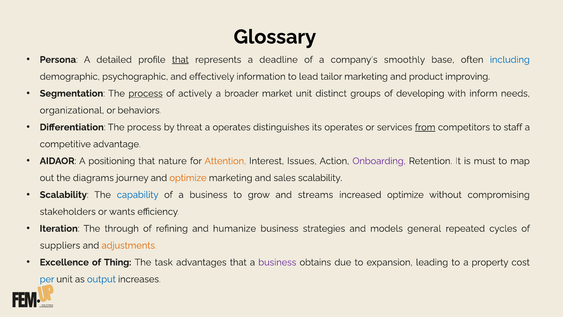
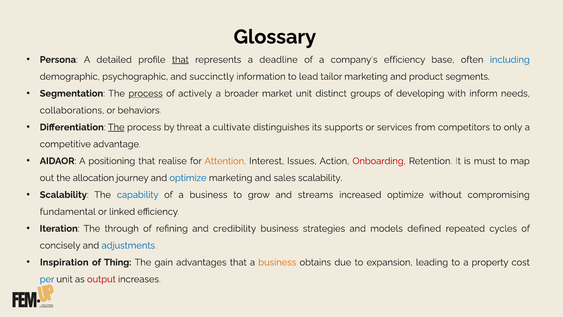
company's smoothly: smoothly -> efficiency (405, 60)
effectively: effectively -> succinctly (212, 77)
improving: improving -> segments (468, 77)
organizational: organizational -> collaborations (72, 110)
The underline: none -> present (116, 127)
a operates: operates -> cultivate (232, 127)
its operates: operates -> supports (344, 127)
from underline: present -> none (425, 127)
staff: staff -> only (513, 127)
nature: nature -> realise (173, 161)
Onboarding colour: purple -> red (379, 161)
diagrams: diagrams -> allocation (93, 178)
optimize colour: orange -> blue (188, 178)
stakeholders: stakeholders -> fundamental (68, 211)
wants: wants -> linked (122, 211)
humanize: humanize -> credibility (235, 228)
general: general -> defined (424, 228)
suppliers: suppliers -> concisely (60, 245)
adjustments colour: orange -> blue (129, 245)
Excellence: Excellence -> Inspiration (64, 262)
task: task -> gain (164, 262)
business colour: purple -> orange (277, 262)
output colour: blue -> red (101, 279)
